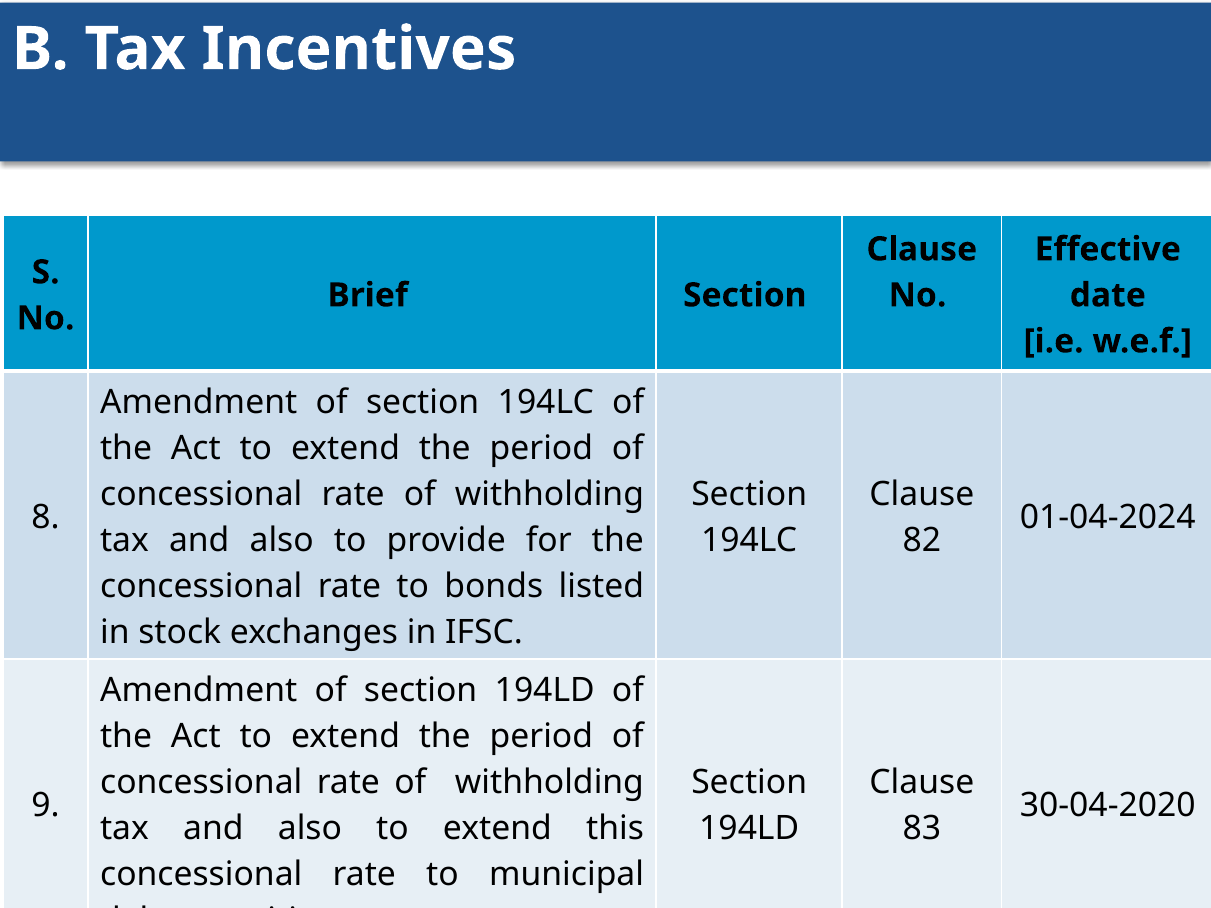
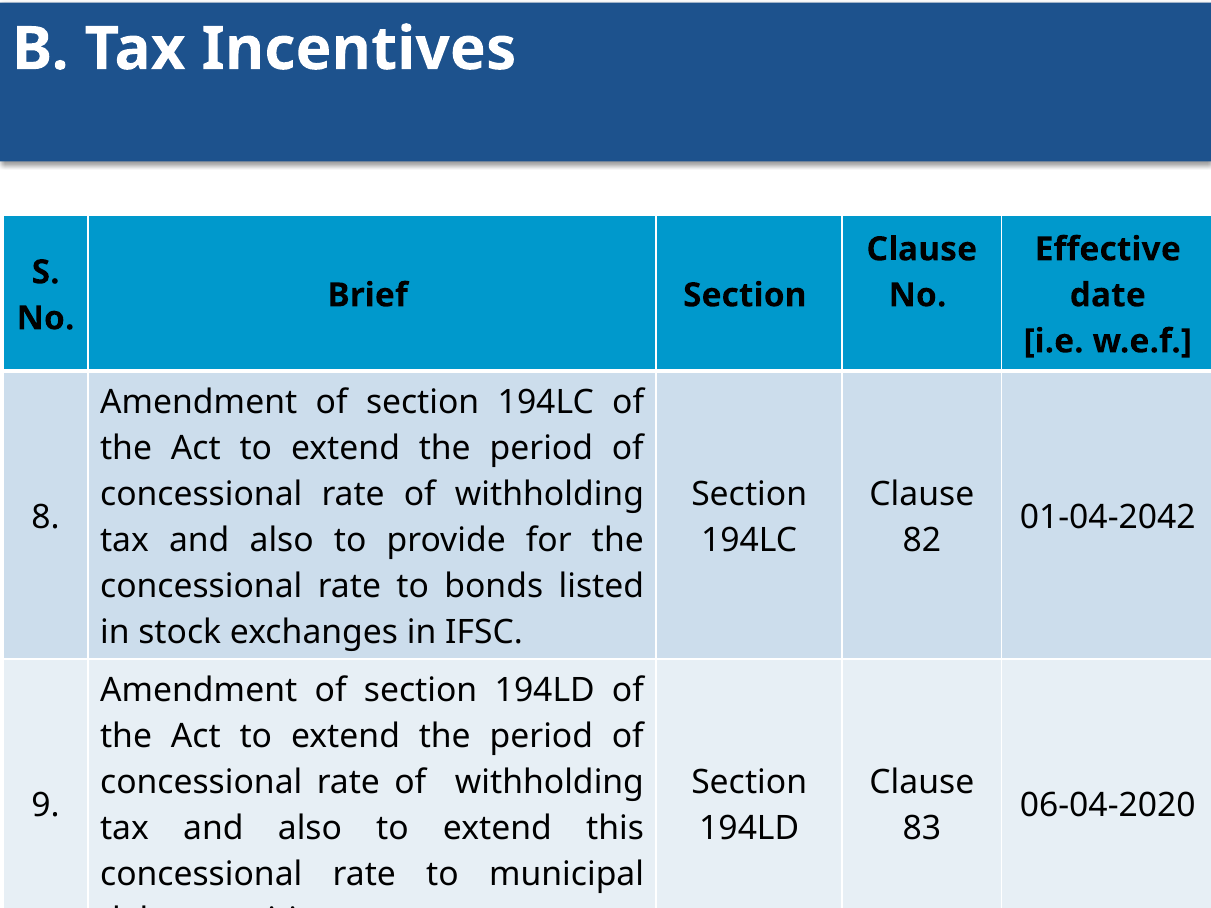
01-04-2024: 01-04-2024 -> 01-04-2042 (1108, 517)
30-04-2020: 30-04-2020 -> 06-04-2020 (1108, 805)
